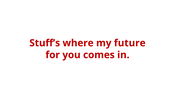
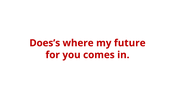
Stuff’s: Stuff’s -> Does’s (45, 43)
